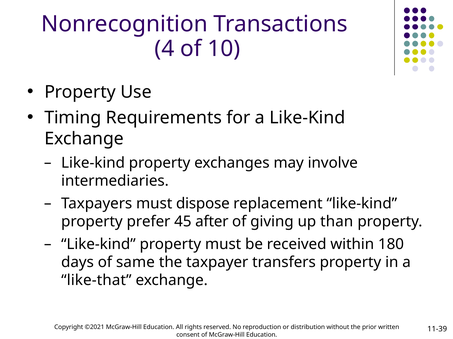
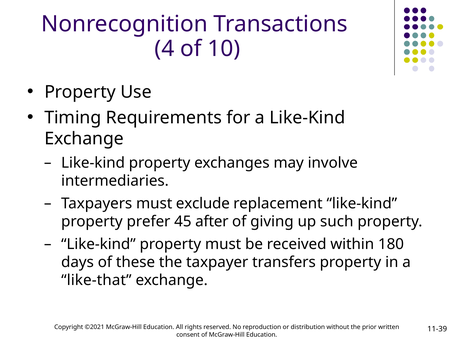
dispose: dispose -> exclude (203, 204)
than: than -> such (337, 222)
same: same -> these (136, 263)
